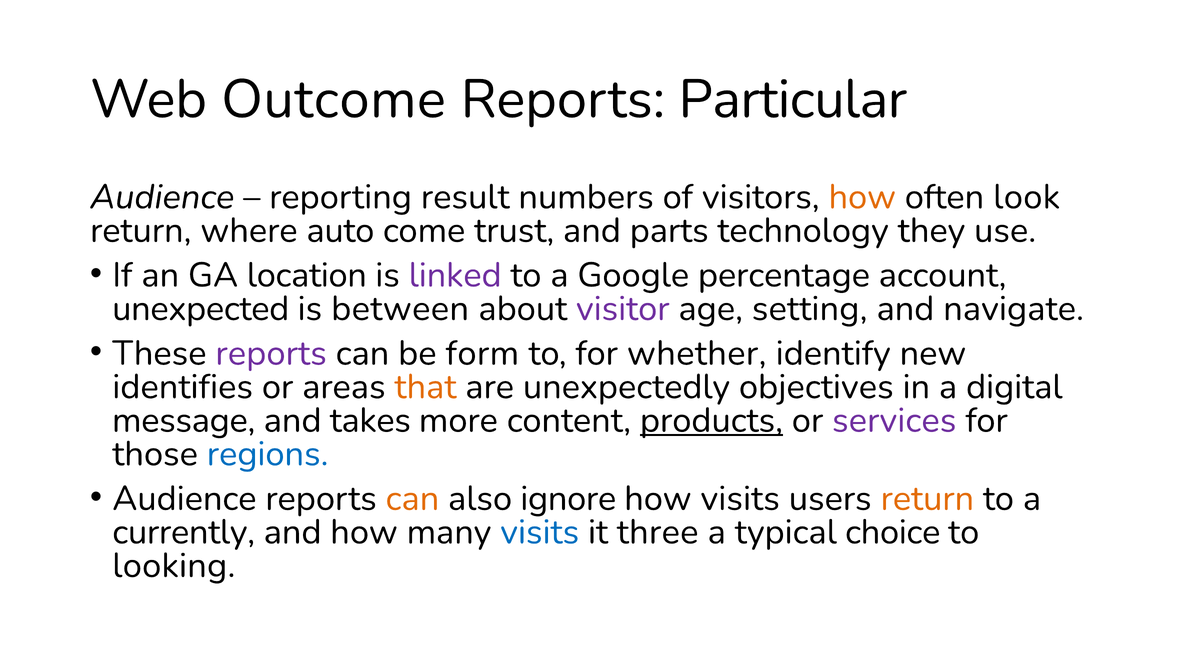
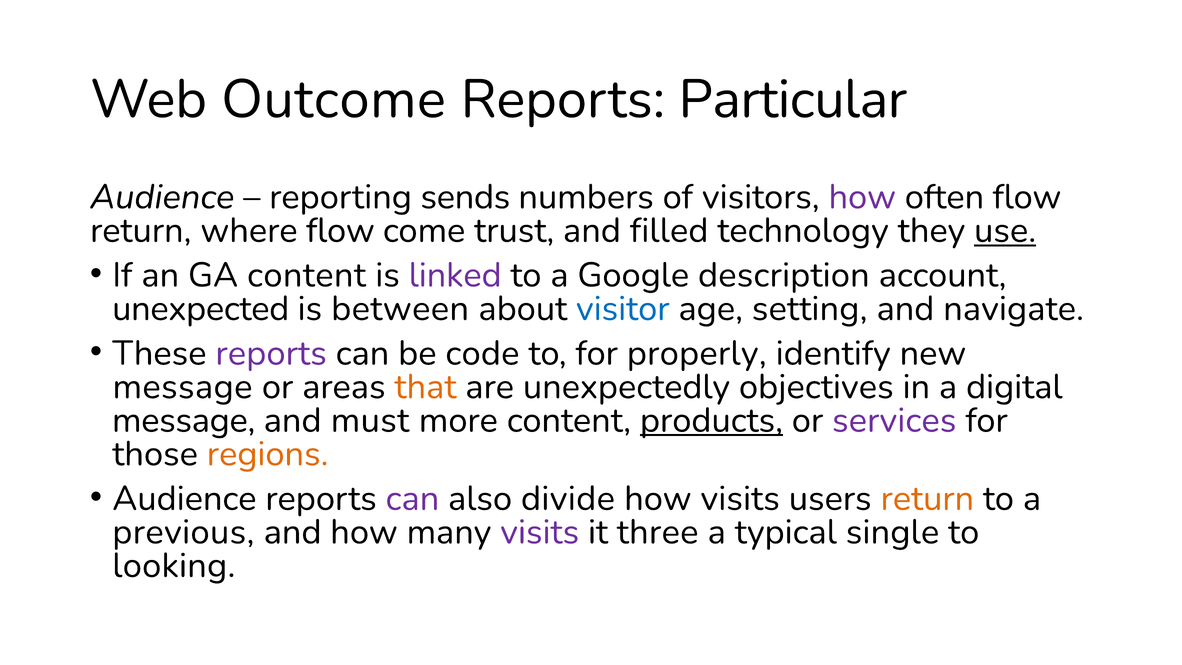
result: result -> sends (465, 197)
how colour: orange -> purple (862, 197)
often look: look -> flow (1027, 197)
where auto: auto -> flow (340, 230)
parts: parts -> filled (669, 230)
use underline: none -> present (1005, 230)
GA location: location -> content (306, 275)
percentage: percentage -> description (784, 275)
visitor colour: purple -> blue (623, 309)
form: form -> code (482, 353)
whether: whether -> properly (697, 353)
identifies: identifies -> message (182, 387)
takes: takes -> must (370, 420)
regions colour: blue -> orange (268, 454)
can colour: orange -> purple (412, 498)
ignore: ignore -> divide (568, 498)
currently: currently -> previous (183, 532)
visits colour: blue -> purple (540, 532)
choice: choice -> single (893, 532)
